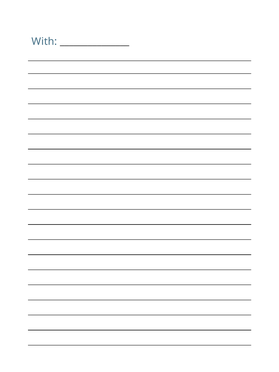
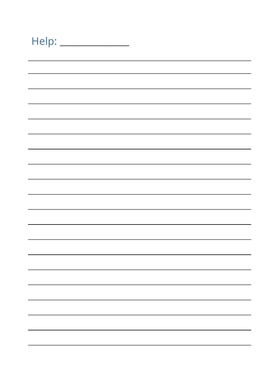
With: With -> Help (44, 42)
